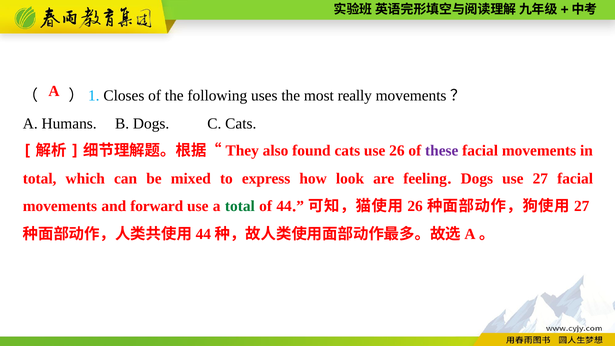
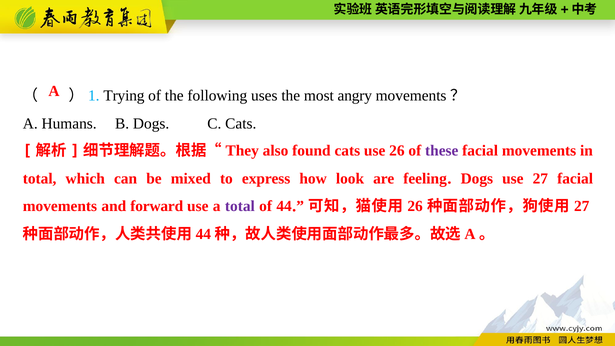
Closes: Closes -> Trying (124, 96)
really: really -> angry (355, 96)
total colour: green -> purple (240, 206)
